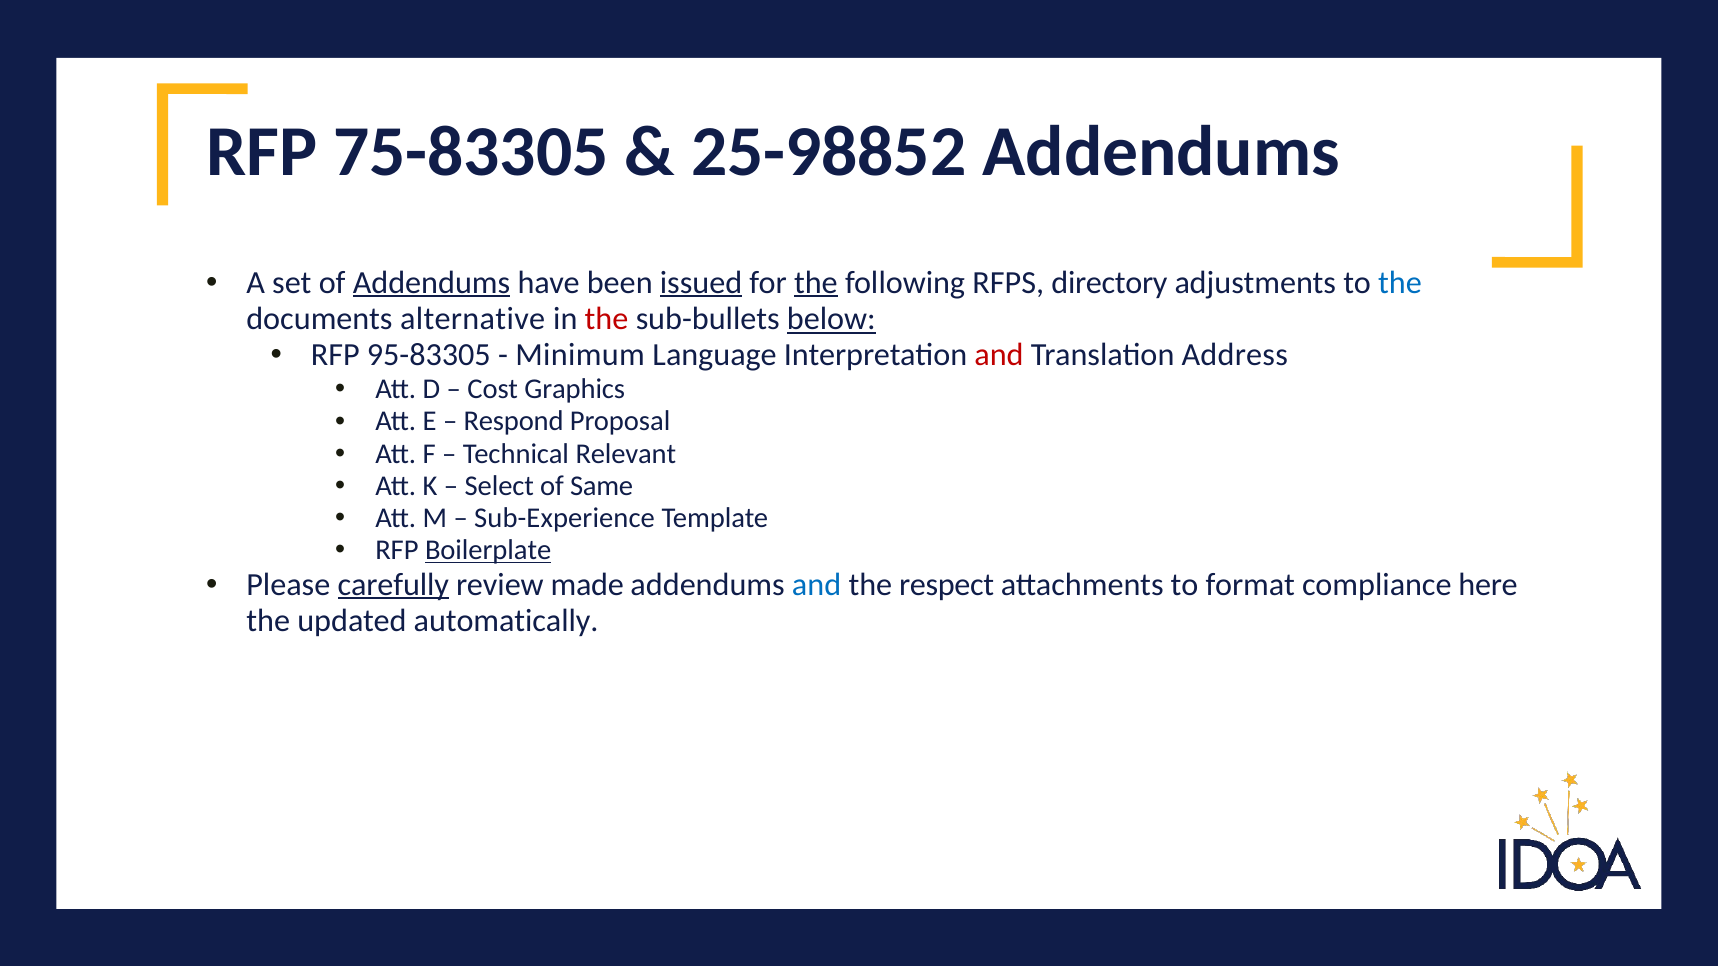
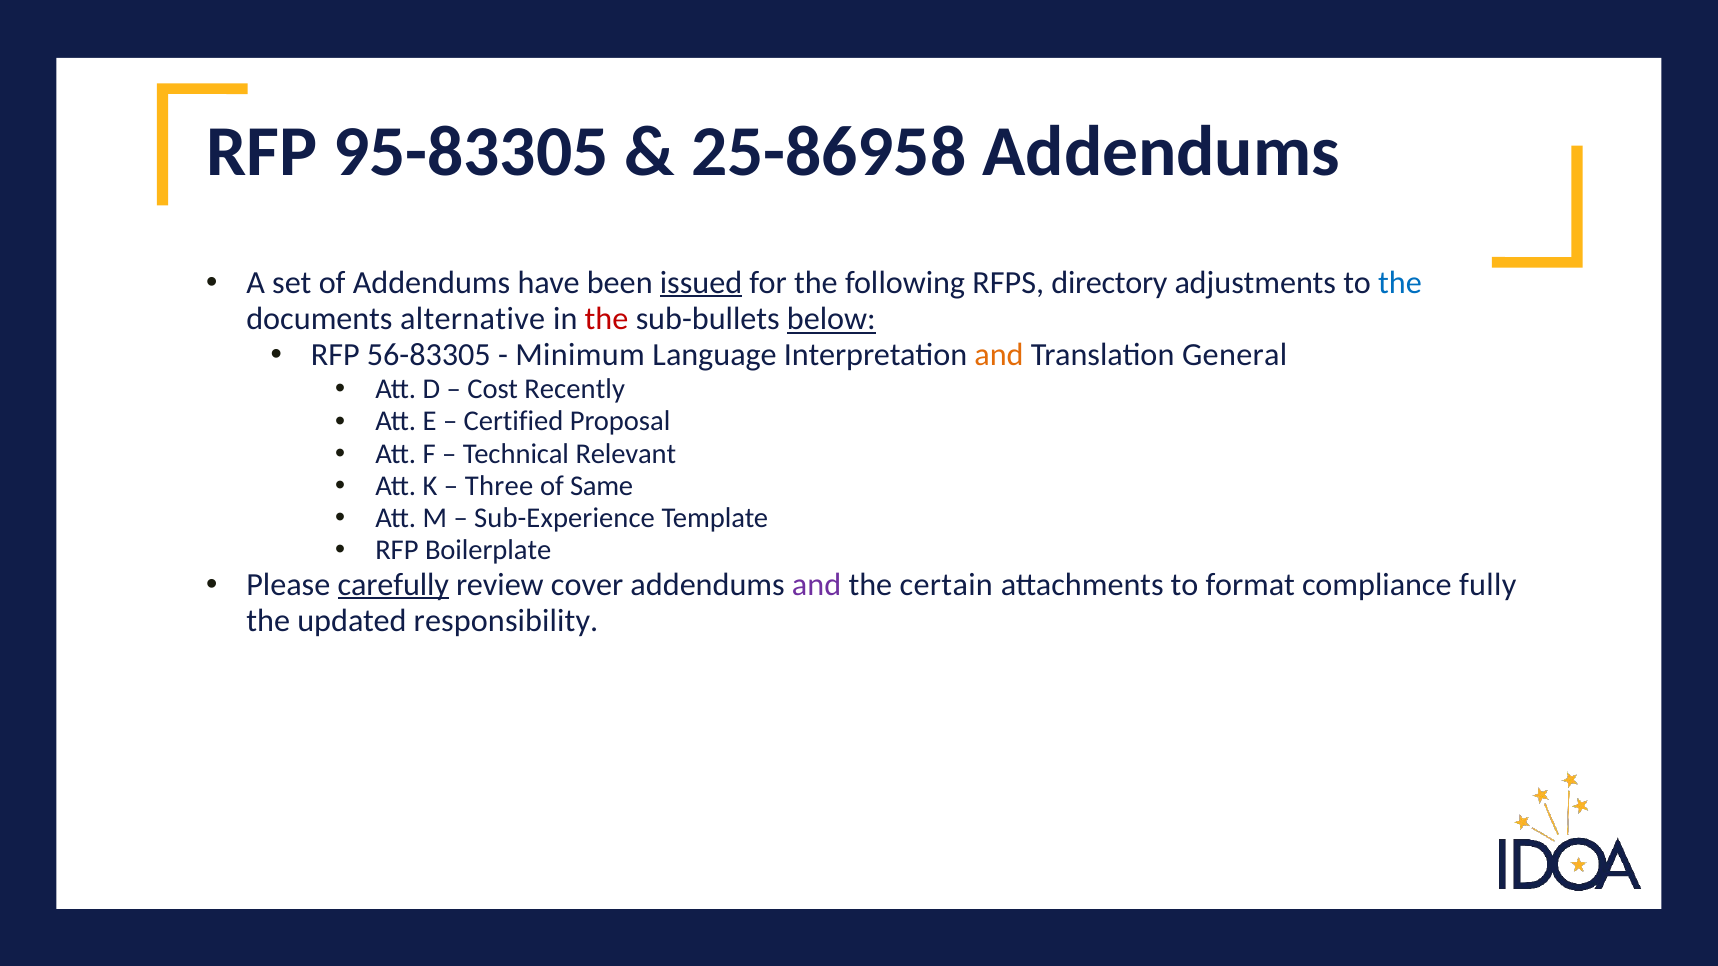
75-83305: 75-83305 -> 95-83305 (471, 152)
25-98852: 25-98852 -> 25-86958 (829, 152)
Addendums underline: present -> none (432, 283)
the underline: present -> none (816, 283)
95-83305: 95-83305 -> 56-83305 (429, 355)
and colour: red -> orange (999, 355)
Address: Address -> General (1235, 355)
Graphics: Graphics -> Recently (575, 389)
Respond: Respond -> Certified (514, 422)
Select: Select -> Three (499, 486)
Boilerplate underline: present -> none (488, 550)
made: made -> cover (587, 585)
and colour: blue -> purple (817, 585)
respect: respect -> certain (946, 585)
here: here -> fully (1488, 585)
automatically: automatically -> responsibility (506, 621)
